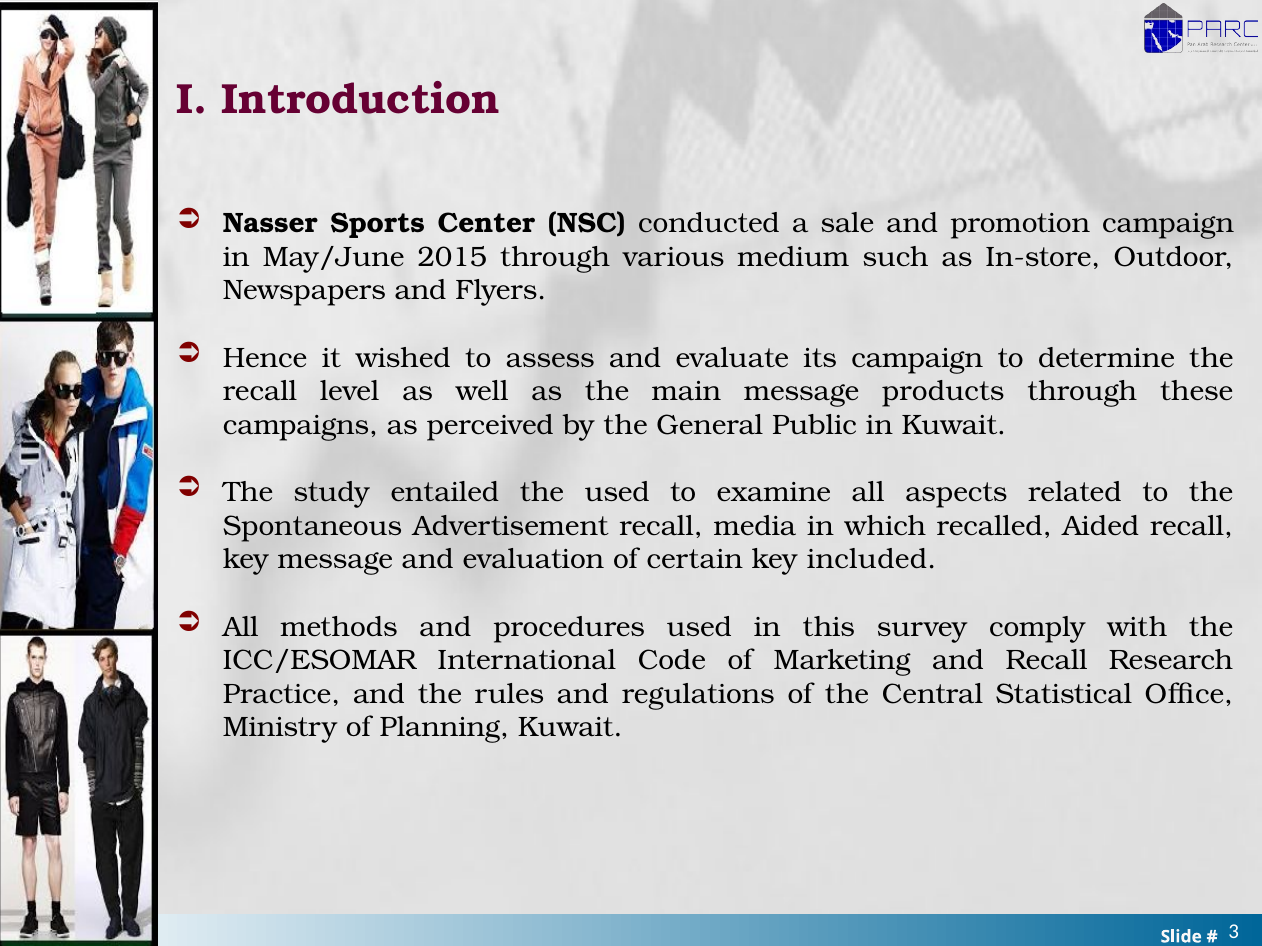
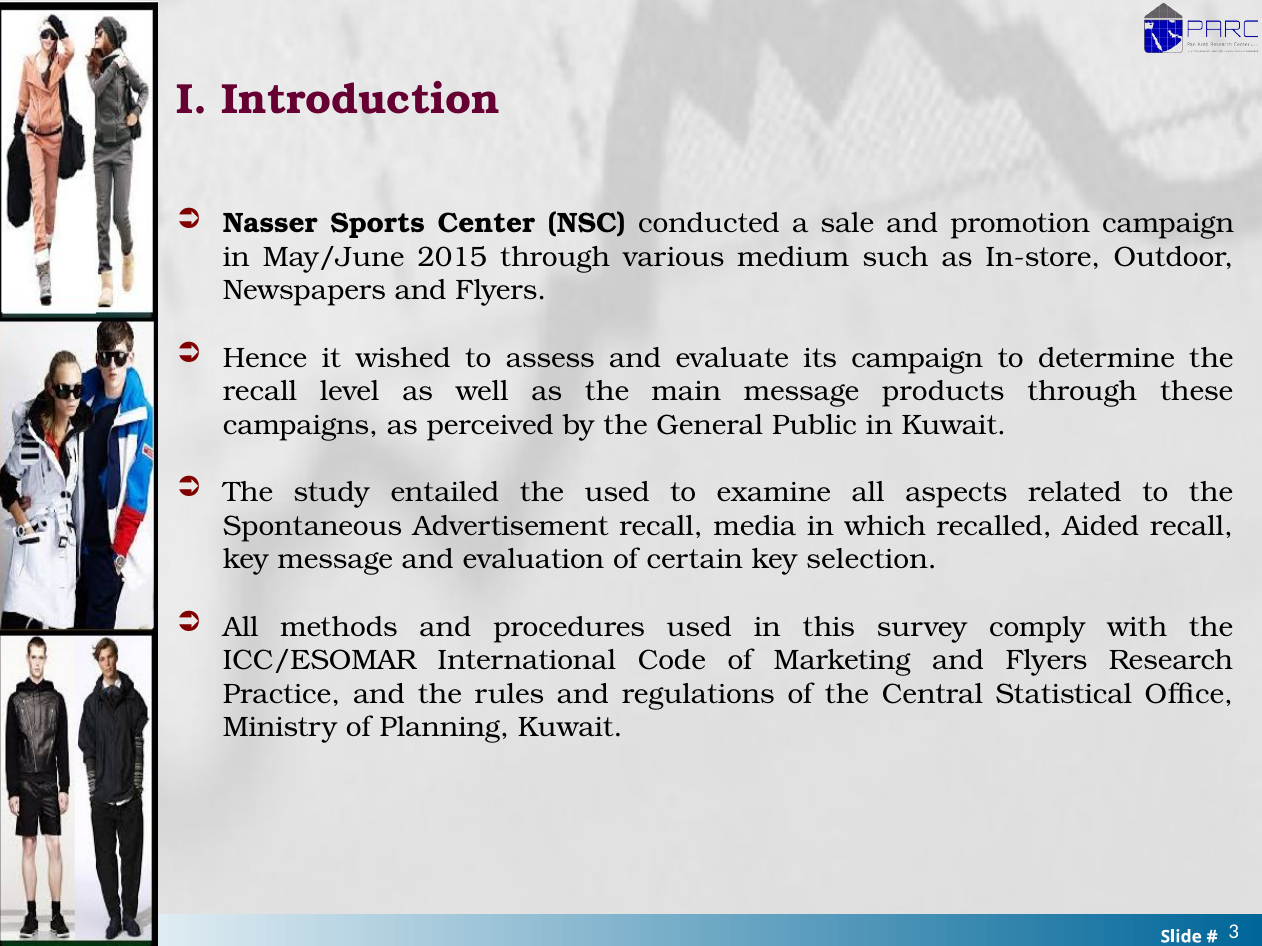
included: included -> selection (872, 560)
Marketing and Recall: Recall -> Flyers (1047, 661)
